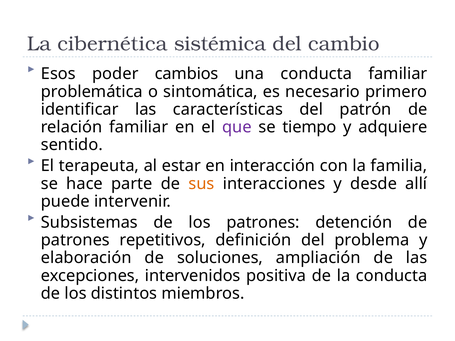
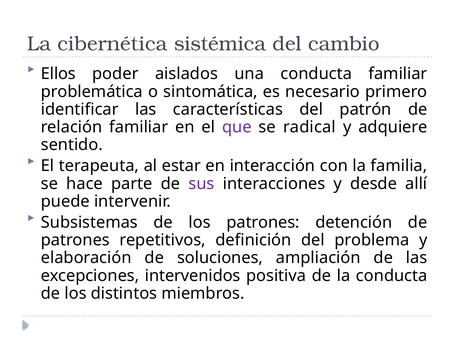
Esos: Esos -> Ellos (58, 74)
cambios: cambios -> aislados (186, 74)
tiempo: tiempo -> radical (309, 127)
sus colour: orange -> purple (201, 184)
